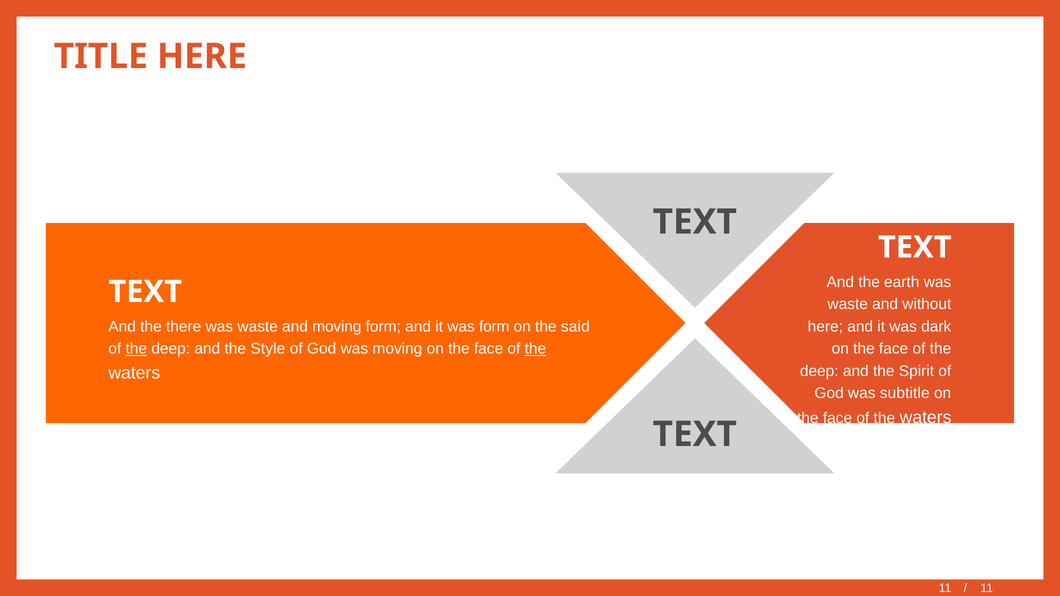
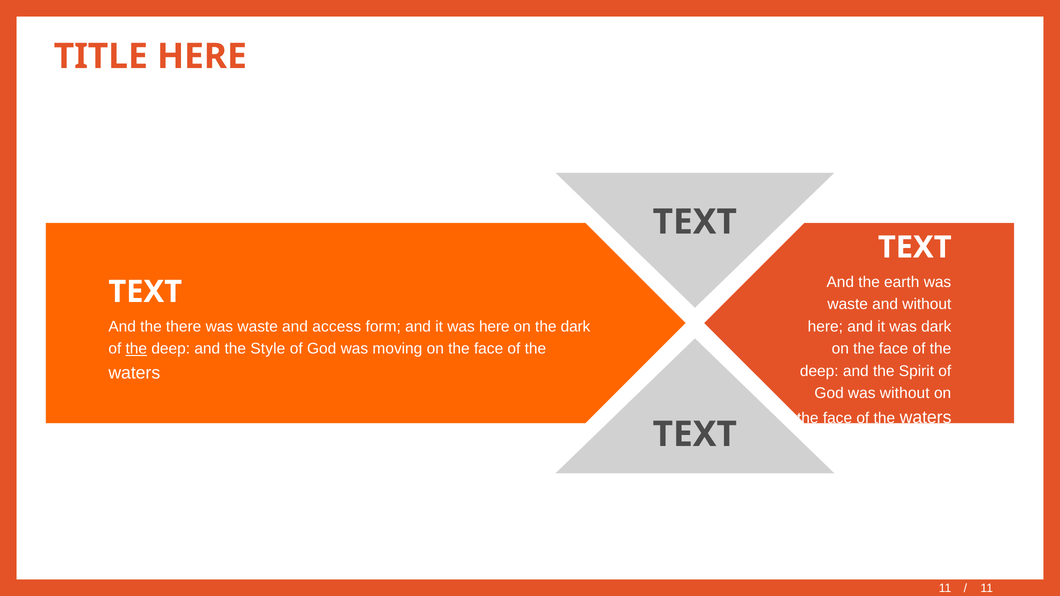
and moving: moving -> access (337, 327)
was form: form -> here (494, 327)
the said: said -> dark (576, 327)
the underline: present -> none (535, 349)
was subtitle: subtitle -> without (905, 394)
